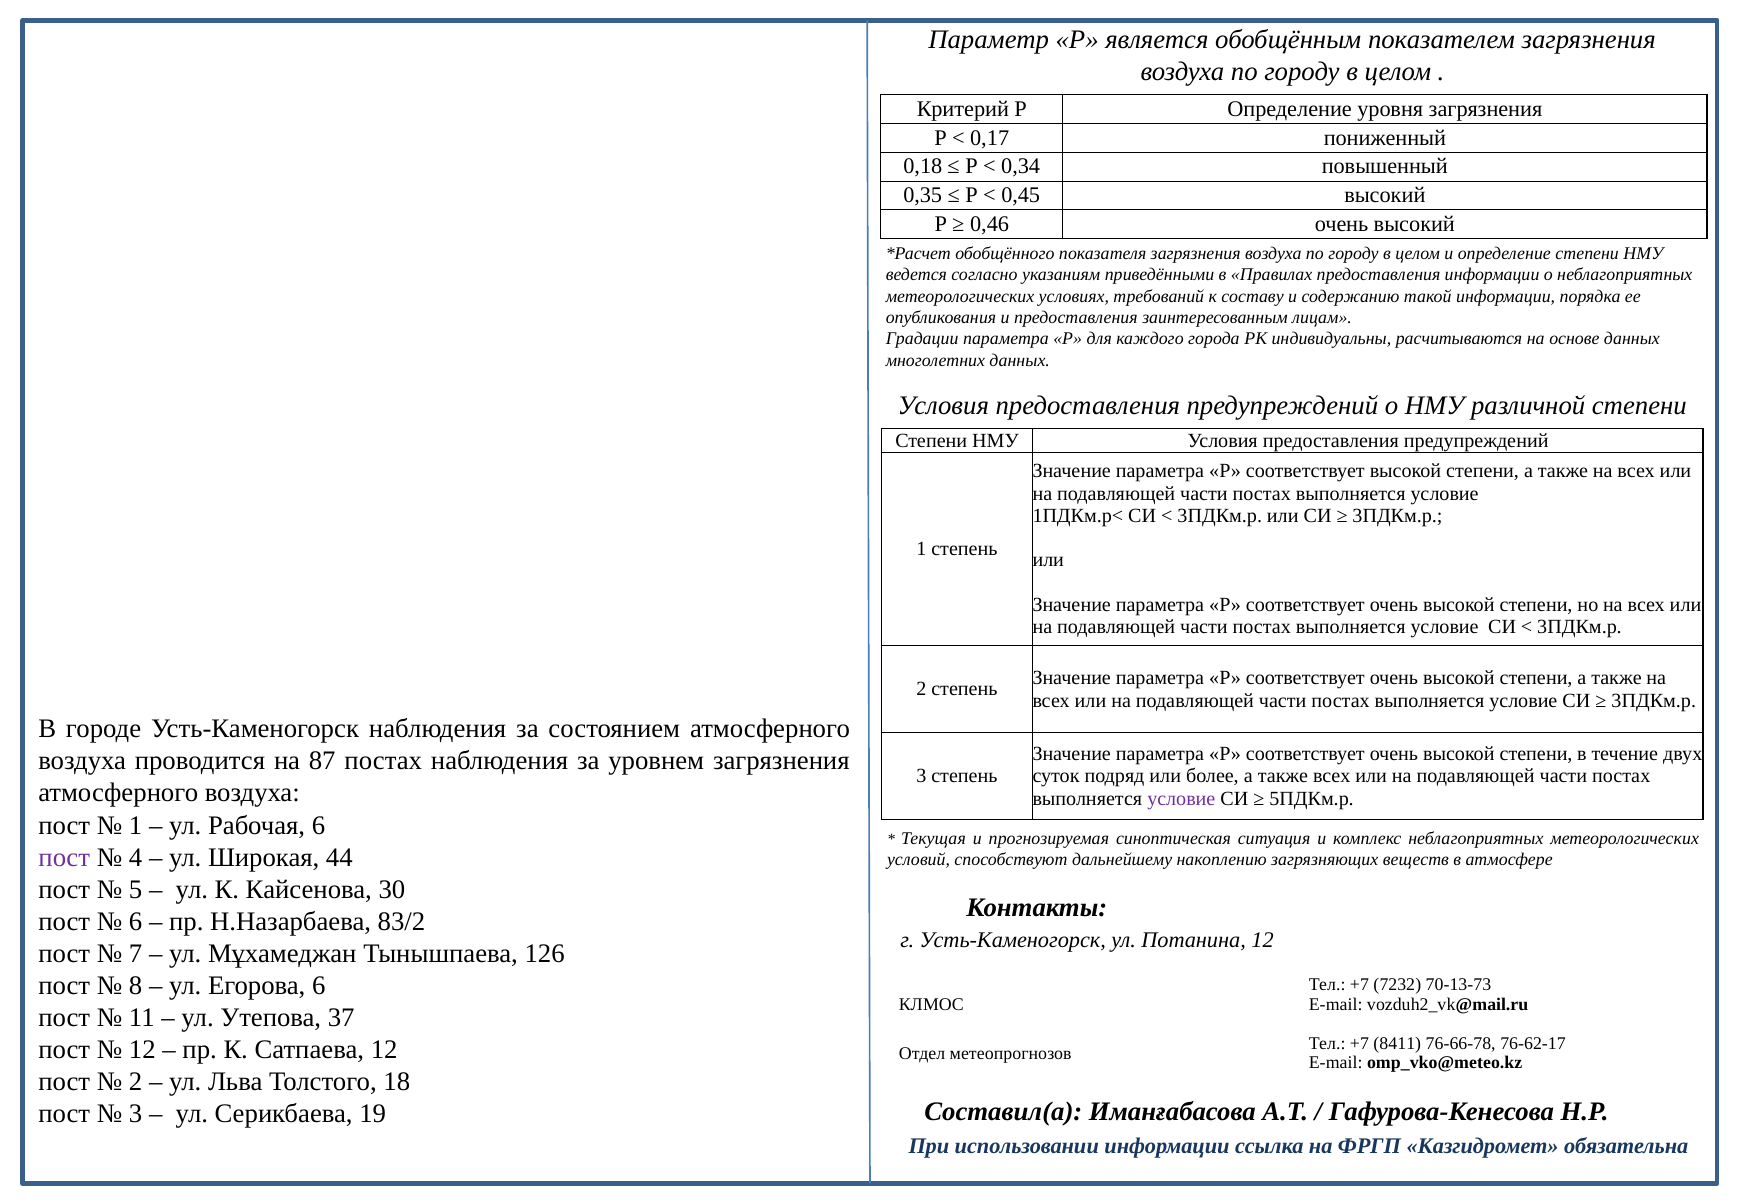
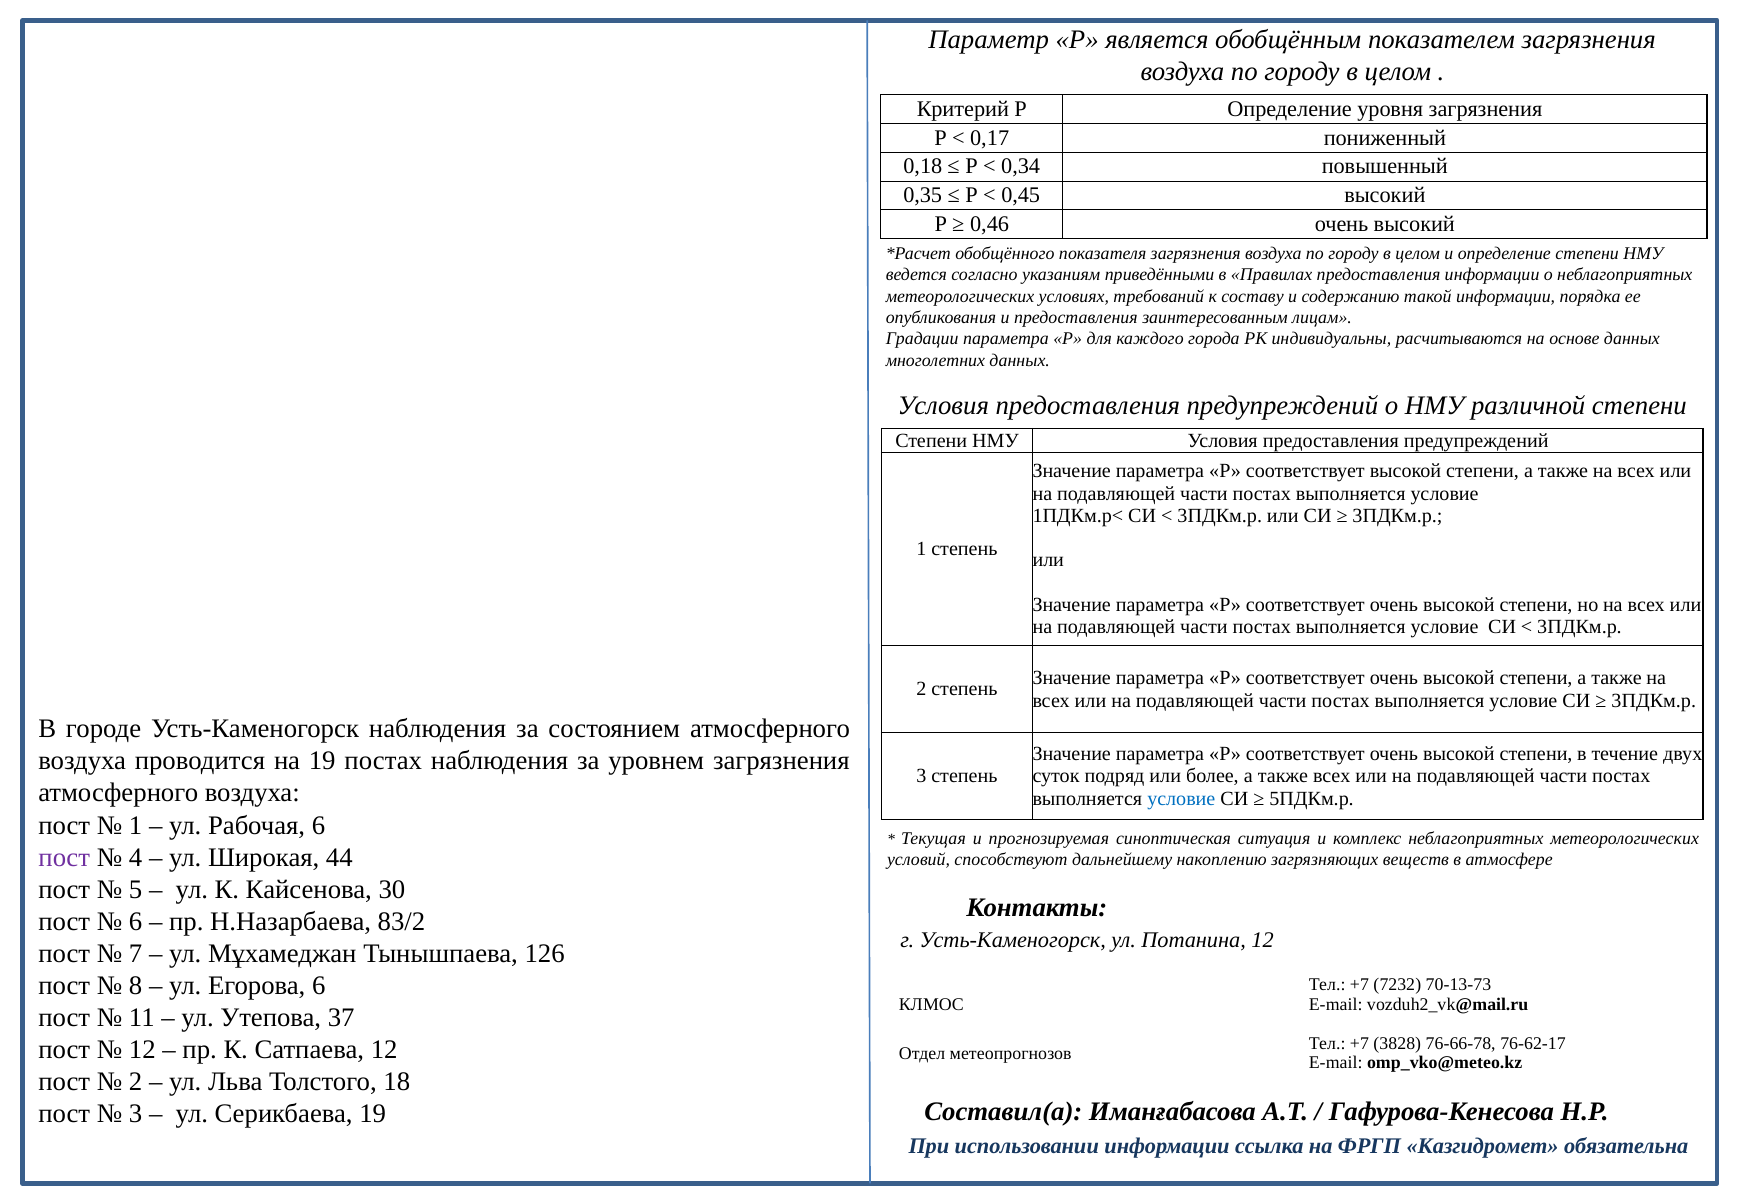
на 87: 87 -> 19 (322, 761)
условие colour: purple -> blue (1181, 799)
8411: 8411 -> 3828 (1397, 1044)
